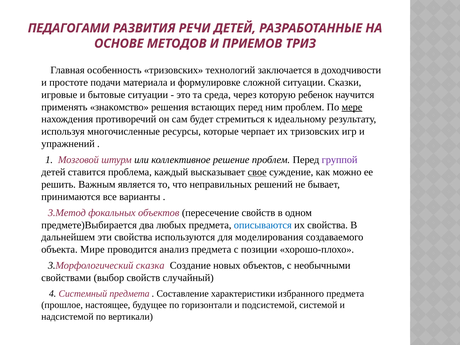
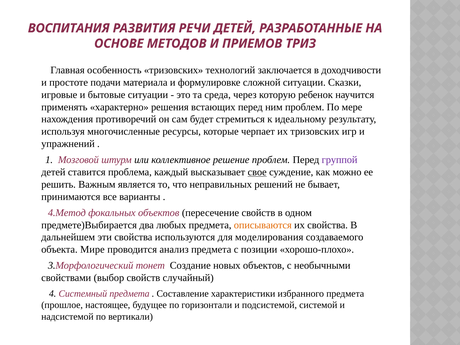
ПЕДАГОГАМИ: ПЕДАГОГАМИ -> ВОСПИТАНИЯ (69, 28)
знакомство: знакомство -> характерно (119, 107)
мере underline: present -> none (352, 107)
3.Метод: 3.Метод -> 4.Метод (67, 213)
описываются colour: blue -> orange (263, 225)
сказка: сказка -> тонет (150, 266)
